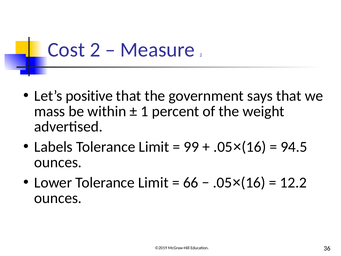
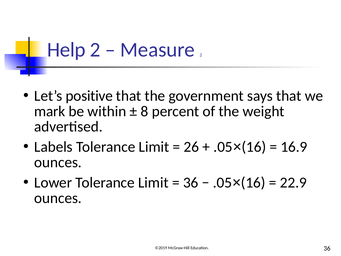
Cost: Cost -> Help (66, 50)
mass: mass -> mark (50, 111)
1: 1 -> 8 (145, 111)
99: 99 -> 26 (191, 147)
94.5: 94.5 -> 16.9 (294, 147)
66: 66 -> 36 (191, 182)
12.2: 12.2 -> 22.9 (293, 182)
